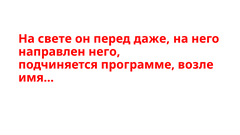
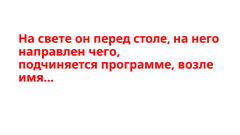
даже: даже -> столе (152, 39)
направлен него: него -> чего (104, 52)
